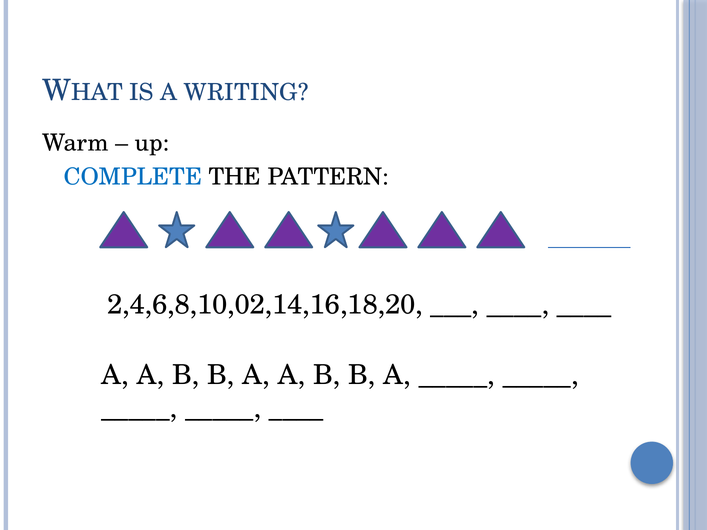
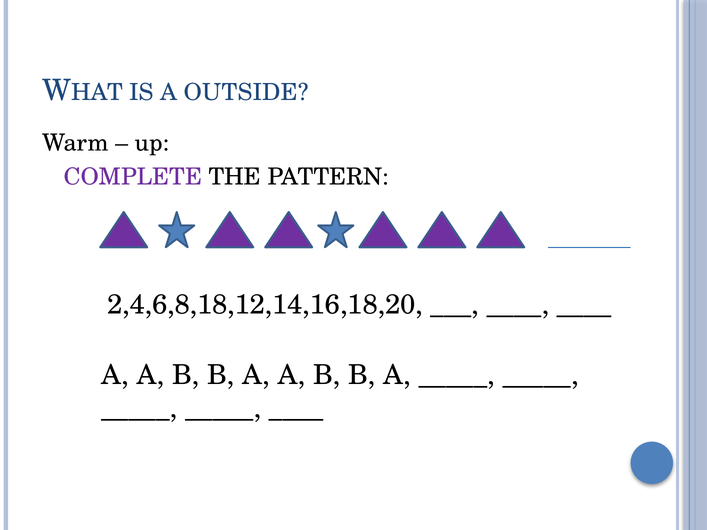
WRITING: WRITING -> OUTSIDE (246, 92)
COMPLETE colour: blue -> purple (133, 177)
2,4,6,8,10,02,14,16,18,20: 2,4,6,8,10,02,14,16,18,20 -> 2,4,6,8,18,12,14,16,18,20 (265, 305)
